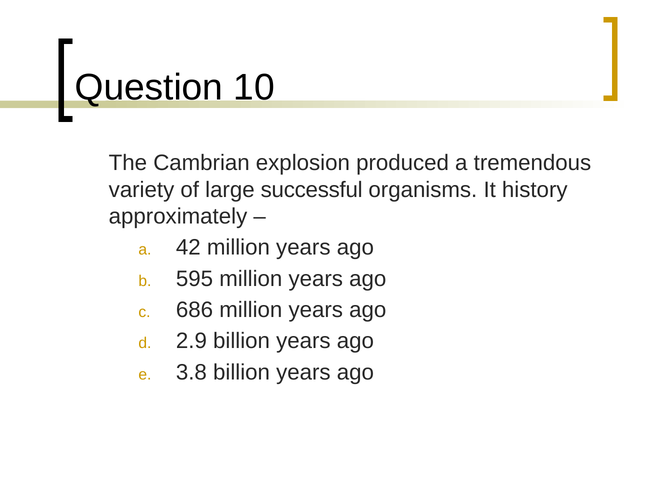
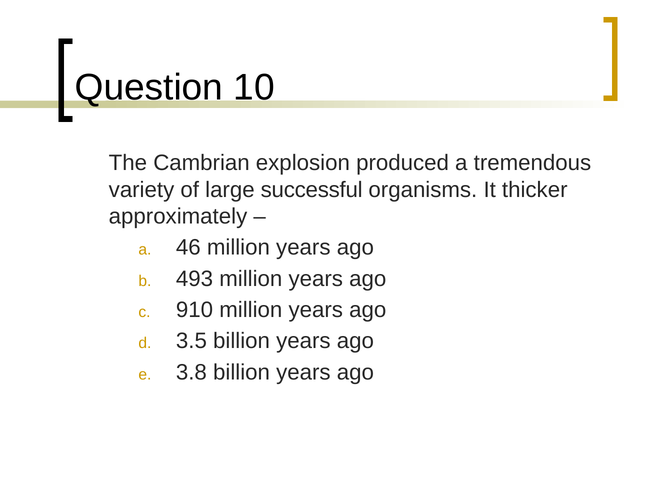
history: history -> thicker (535, 190)
42: 42 -> 46 (188, 248)
595: 595 -> 493 (195, 279)
686: 686 -> 910 (195, 310)
2.9: 2.9 -> 3.5 (191, 341)
